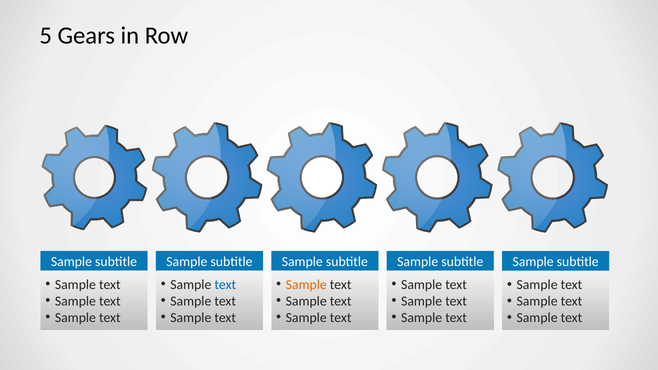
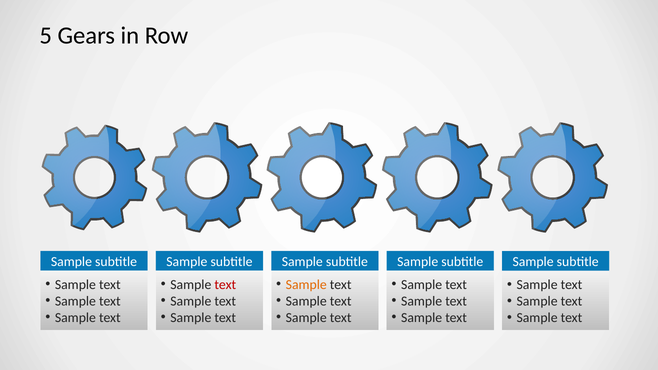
text colour: blue -> red (225, 285)
